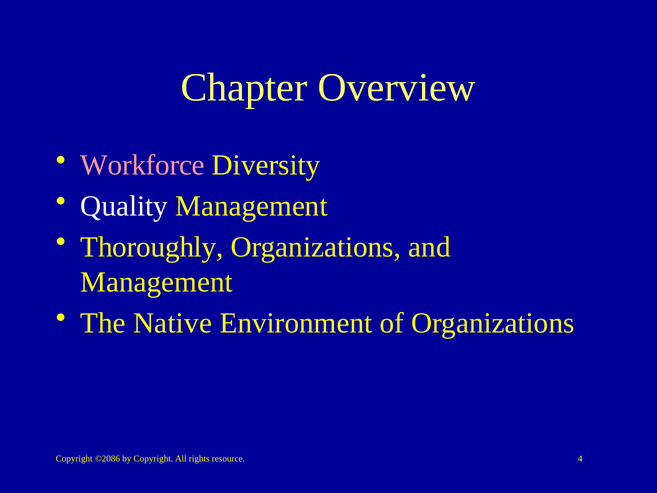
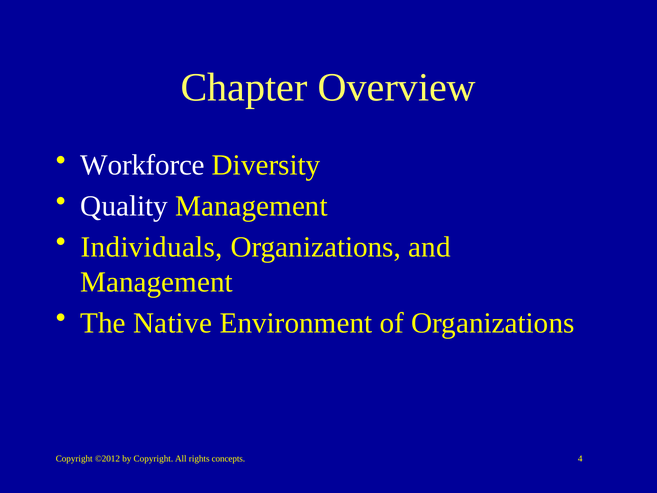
Workforce colour: pink -> white (143, 165)
Thoroughly: Thoroughly -> Individuals (152, 247)
©2086: ©2086 -> ©2012 (107, 458)
resource: resource -> concepts (228, 458)
